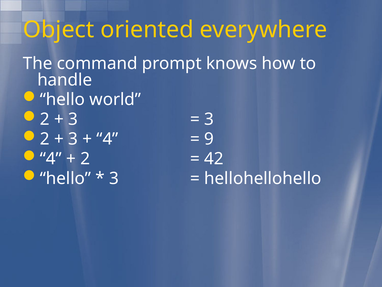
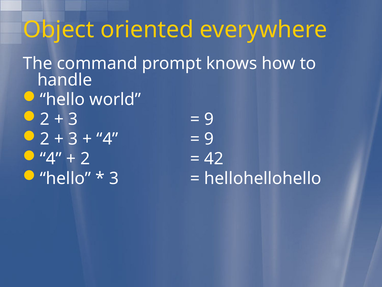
3: 3 -> 9 (209, 119)
